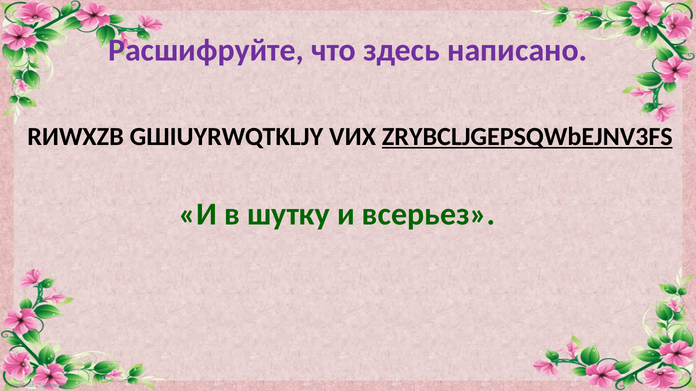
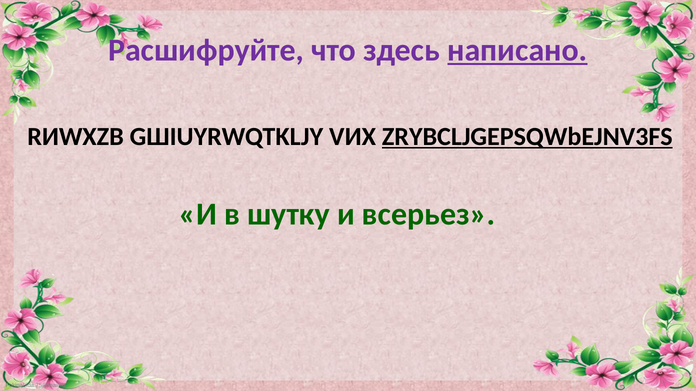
написано underline: none -> present (517, 51)
